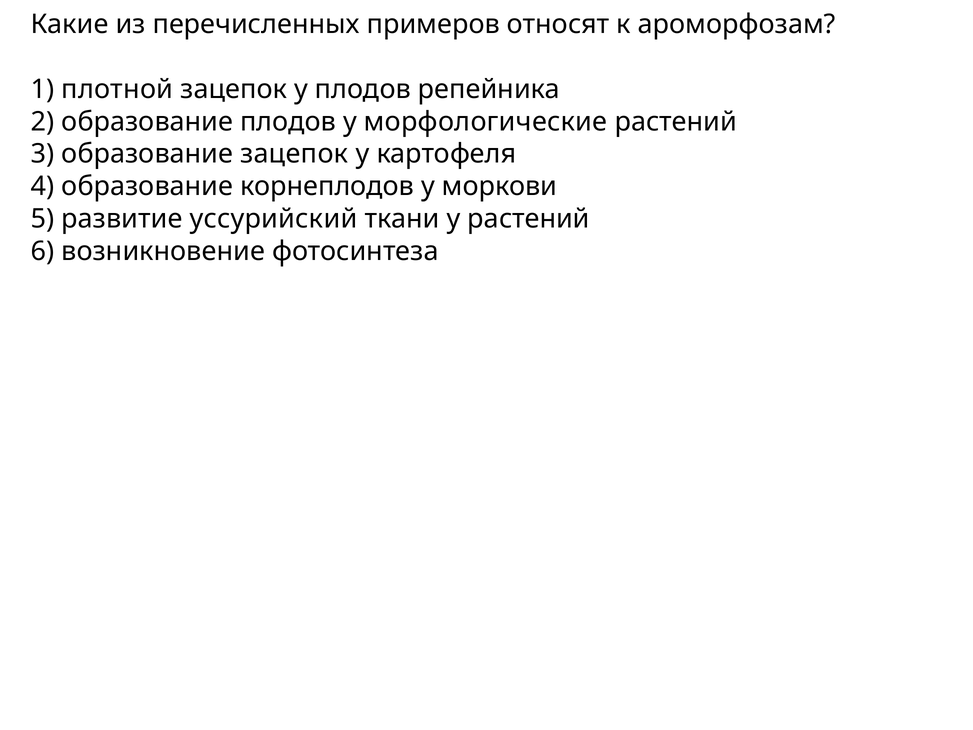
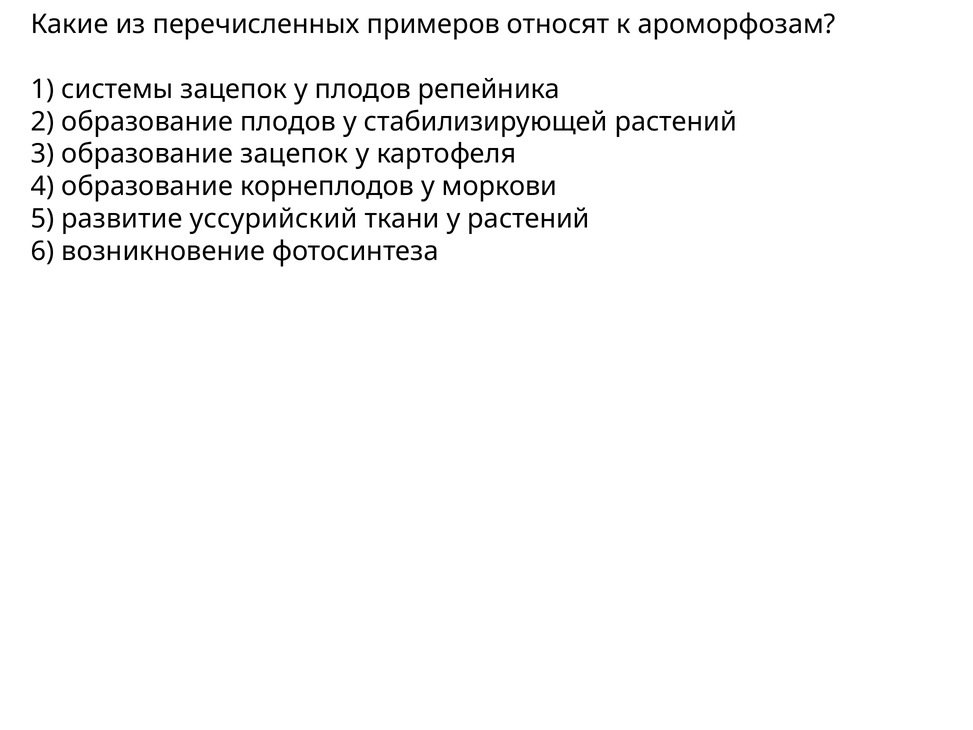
плотной: плотной -> системы (117, 89)
морфологические: морфологические -> стабилизирующей (486, 122)
